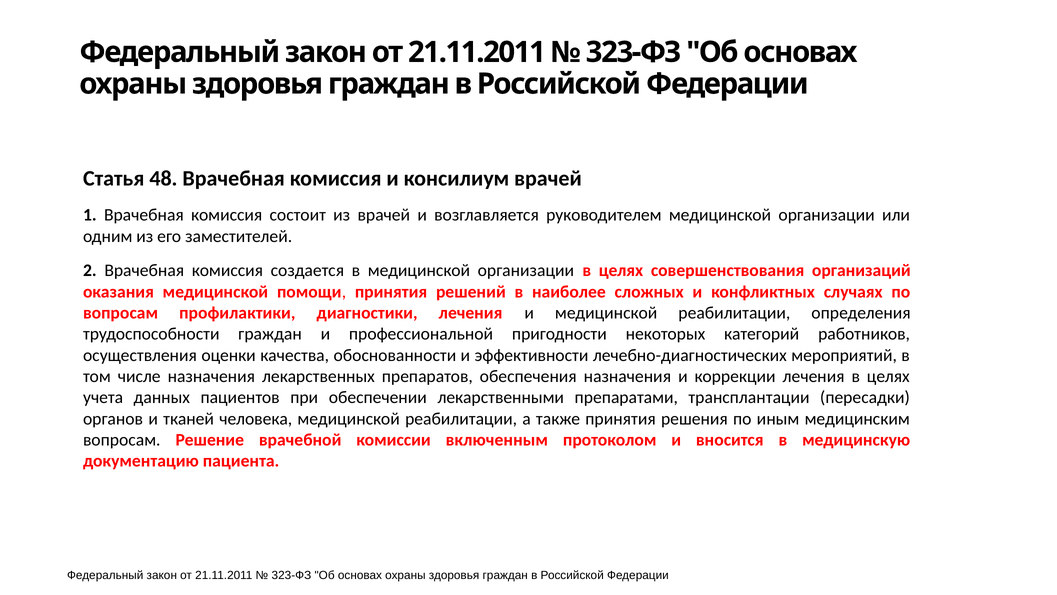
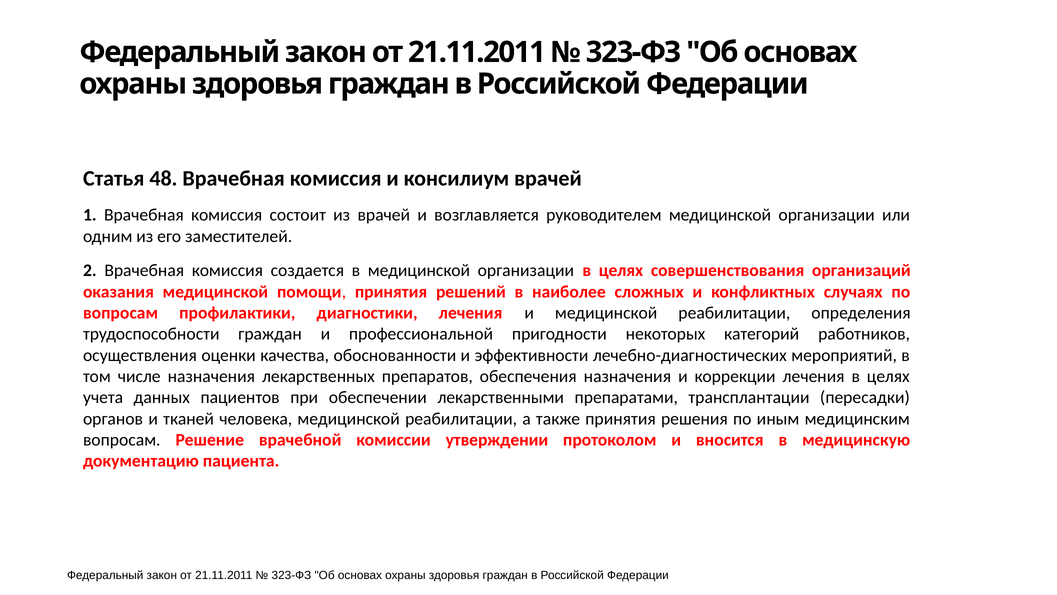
включенным: включенным -> утверждении (497, 440)
